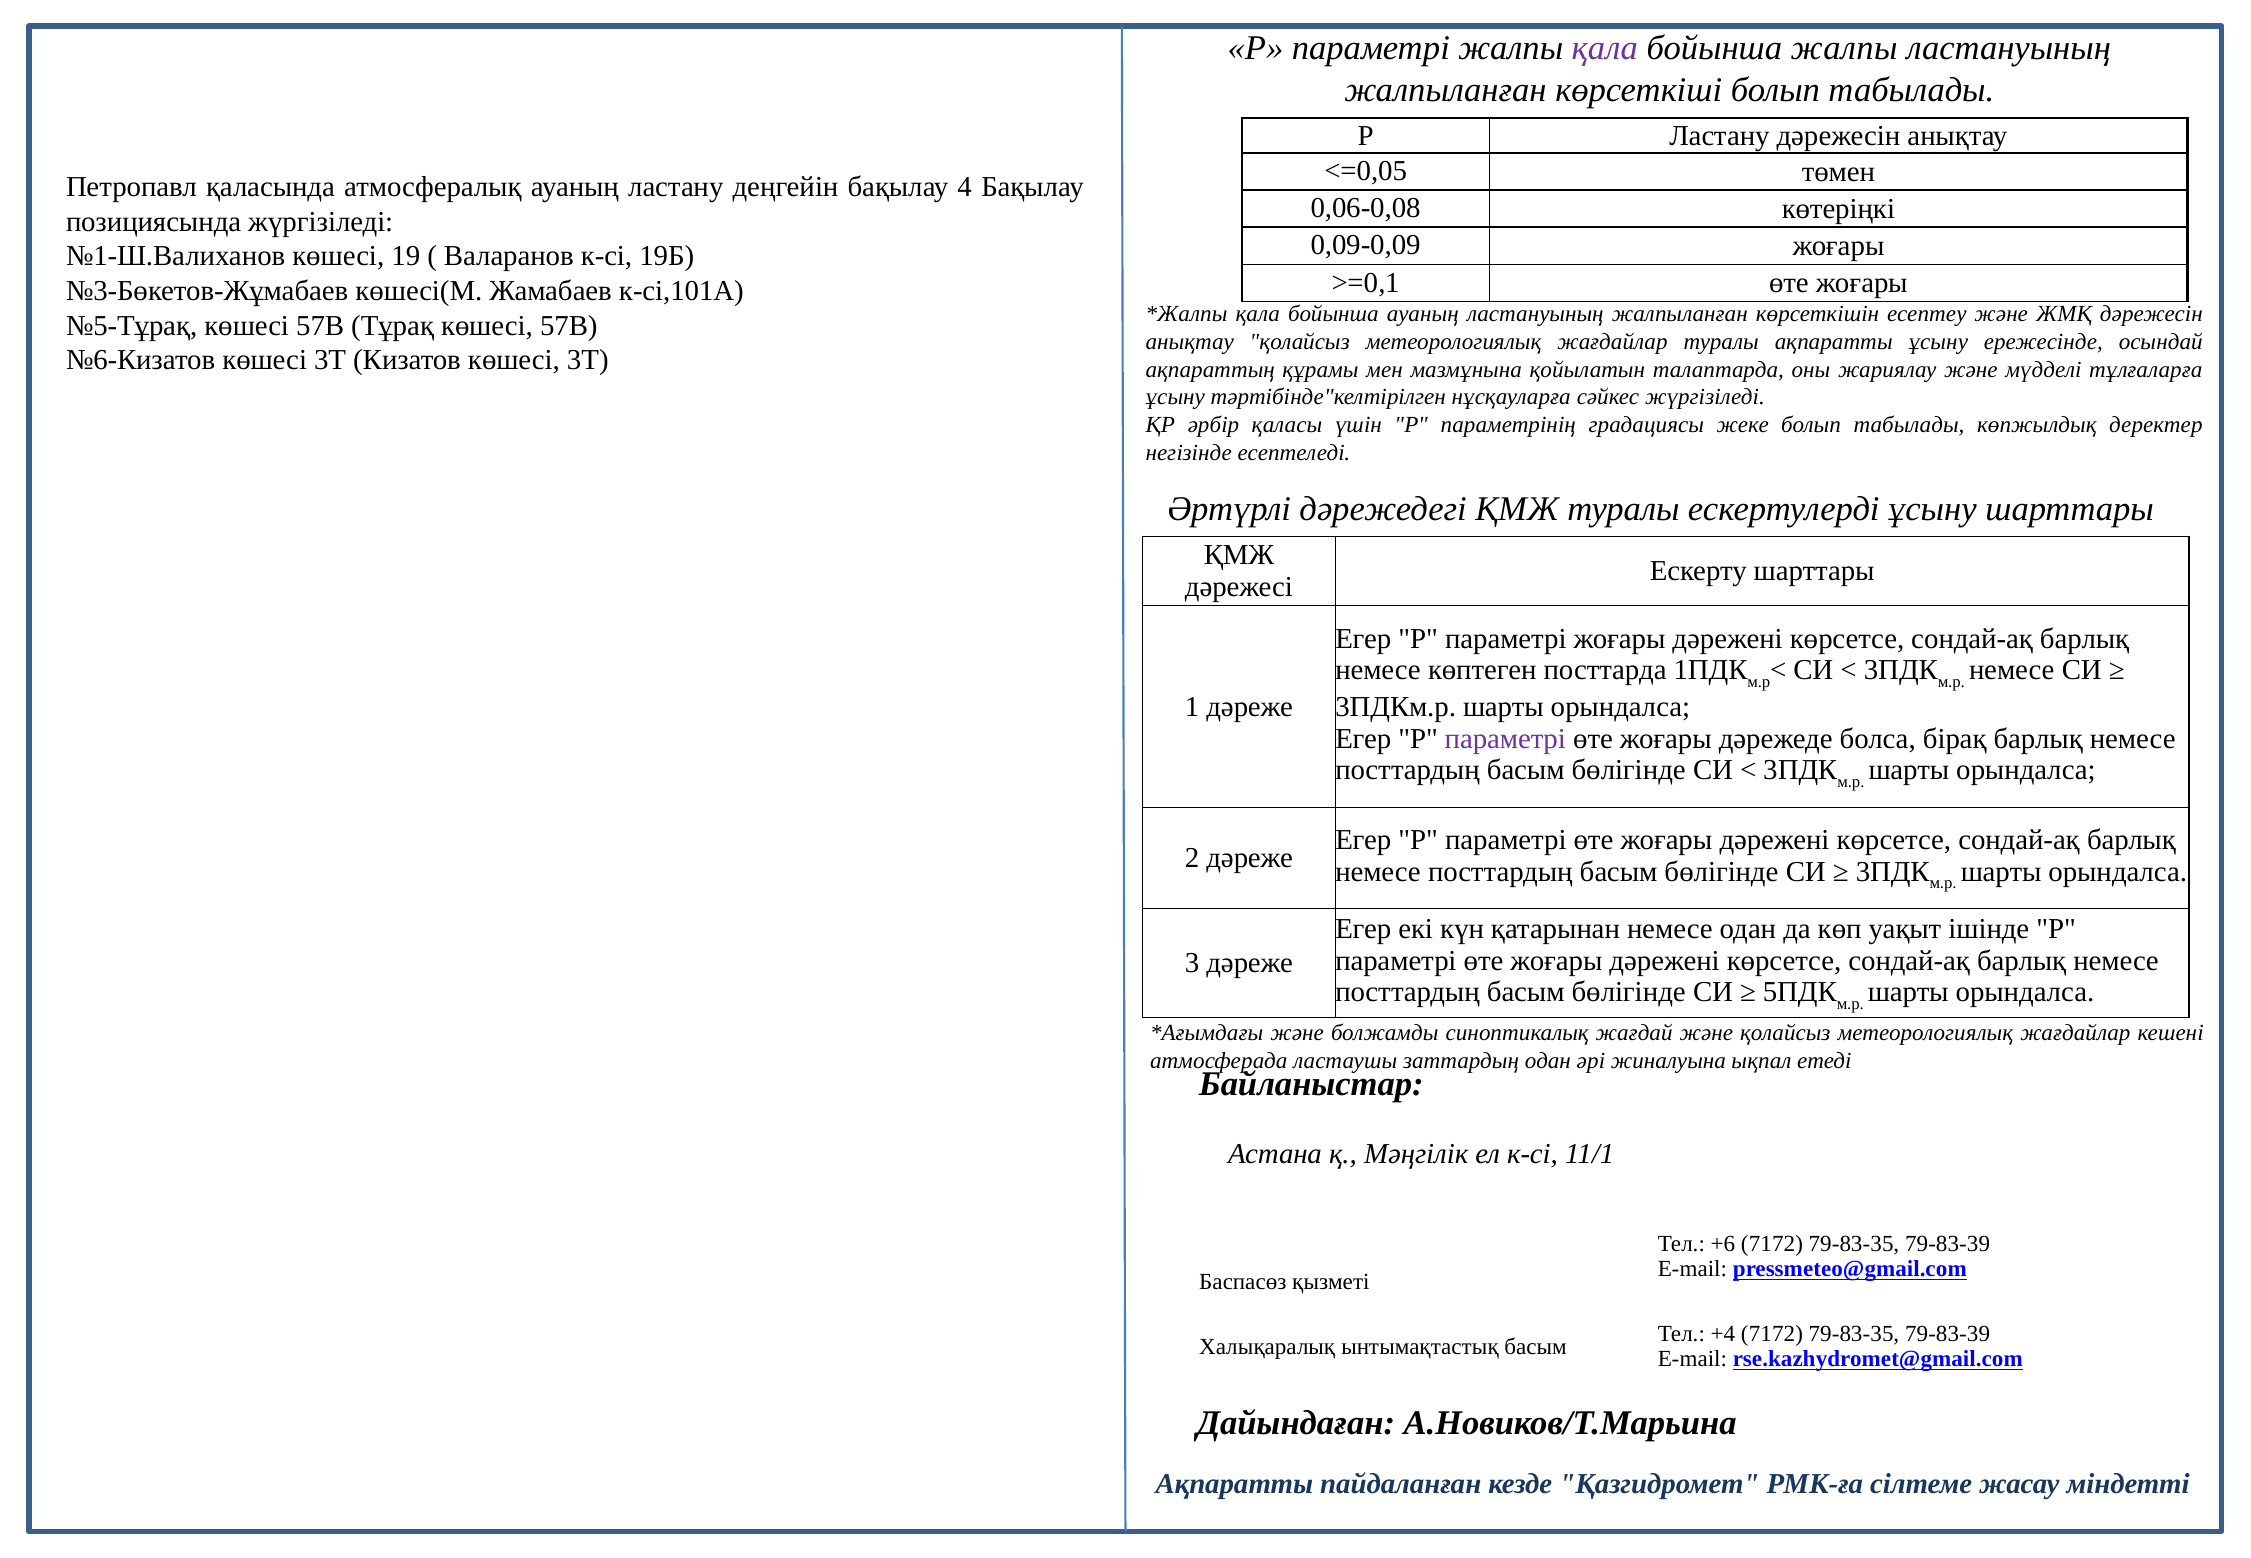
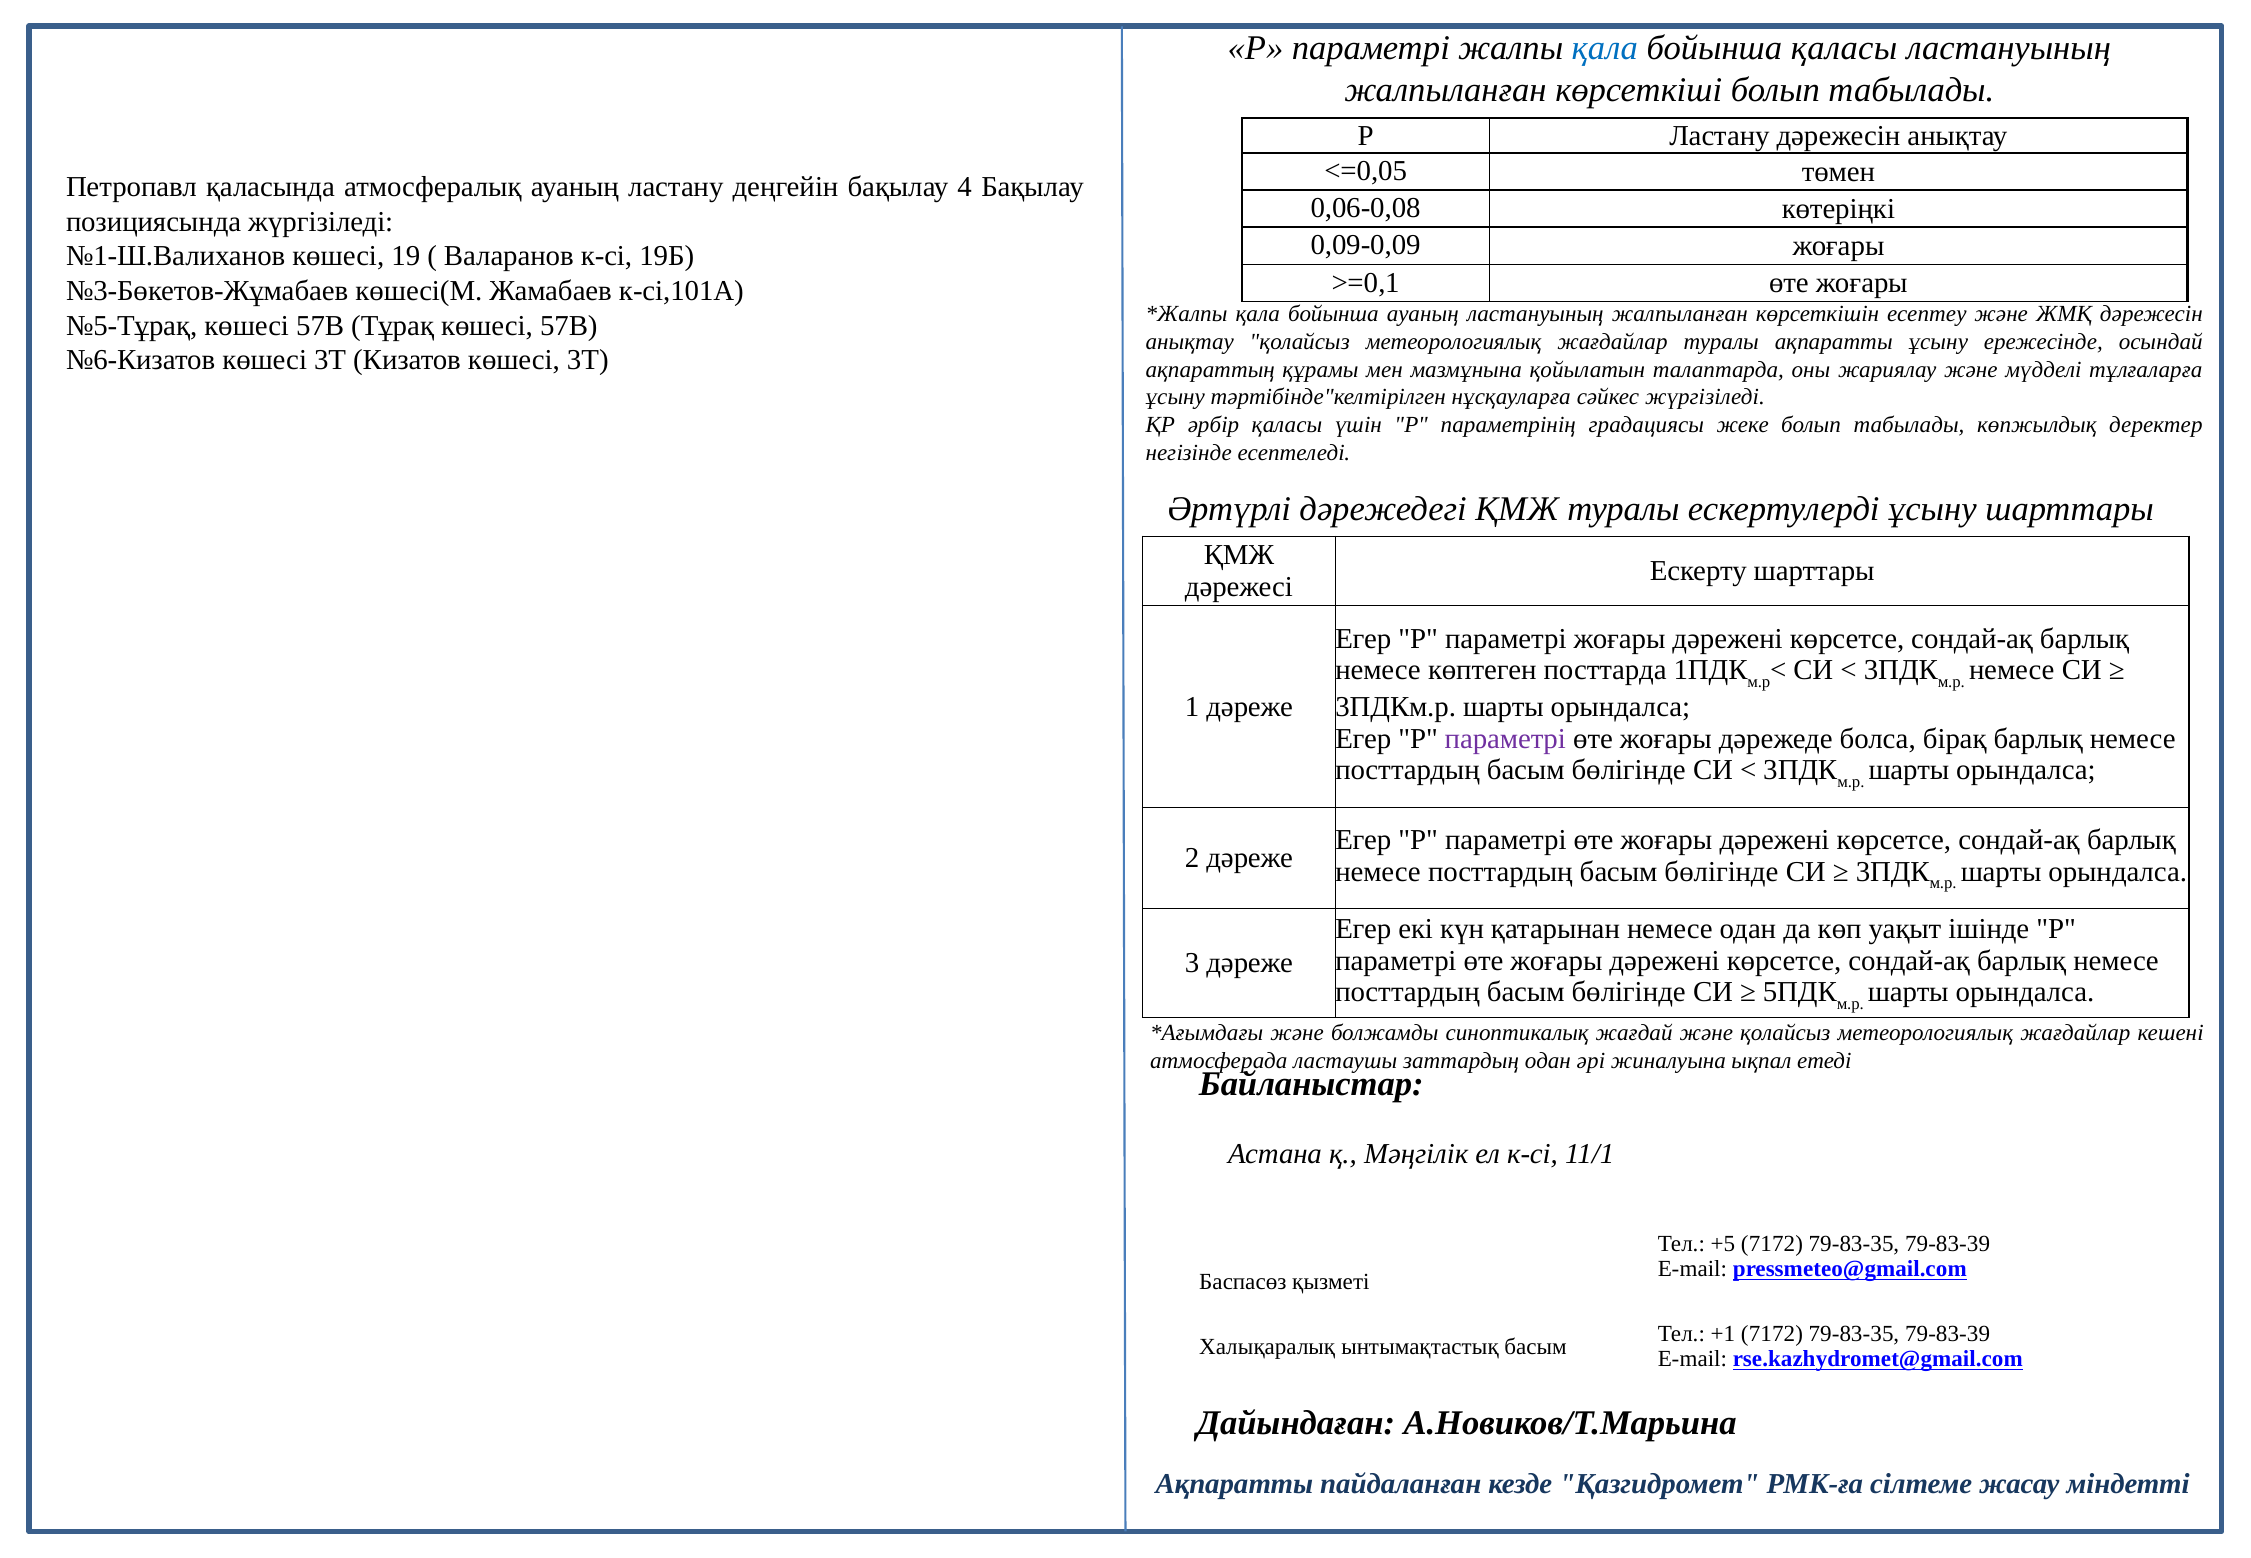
қала colour: purple -> blue (1605, 48)
бойынша жалпы: жалпы -> қаласы (1844, 48)
+6: +6 -> +5 (1723, 1244)
+4: +4 -> +1 (1723, 1334)
